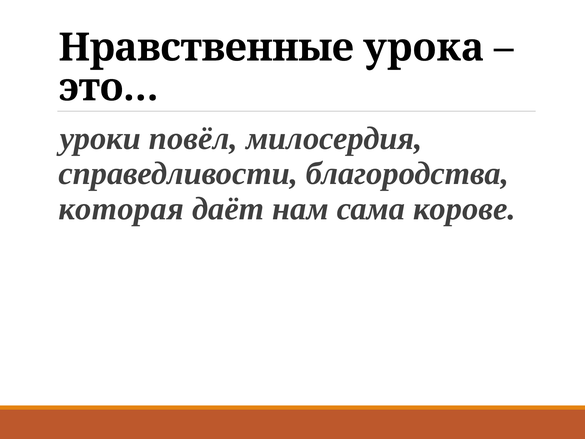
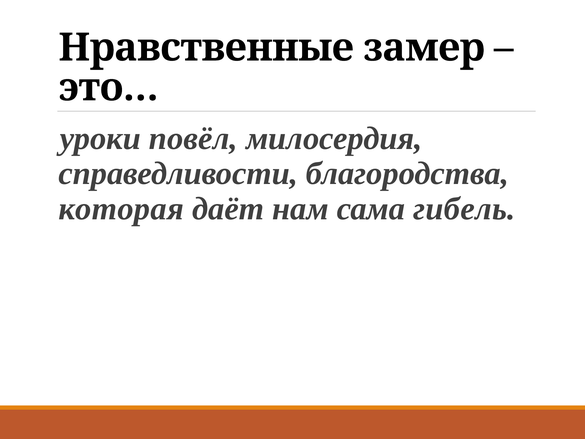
урока: урока -> замер (424, 48)
корове: корове -> гибель (464, 209)
